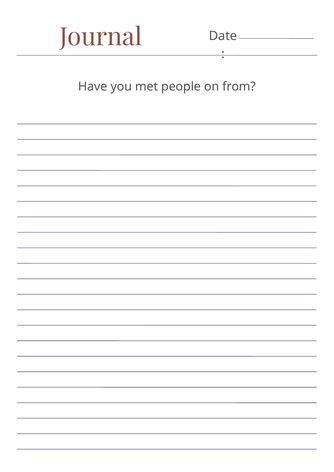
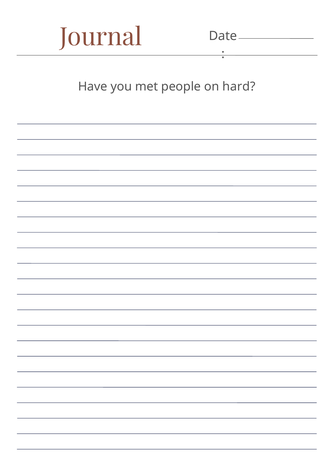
from: from -> hard (239, 87)
